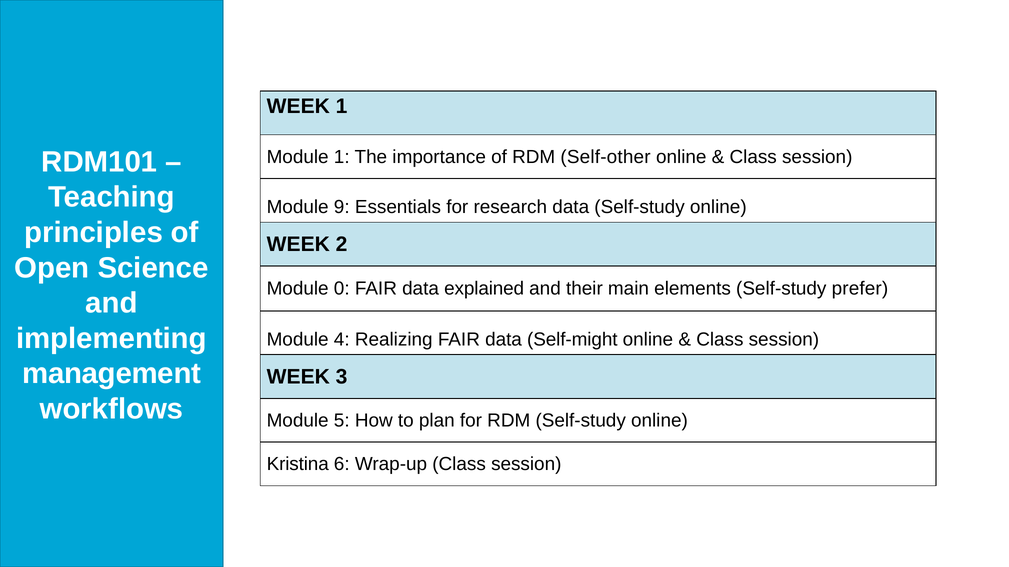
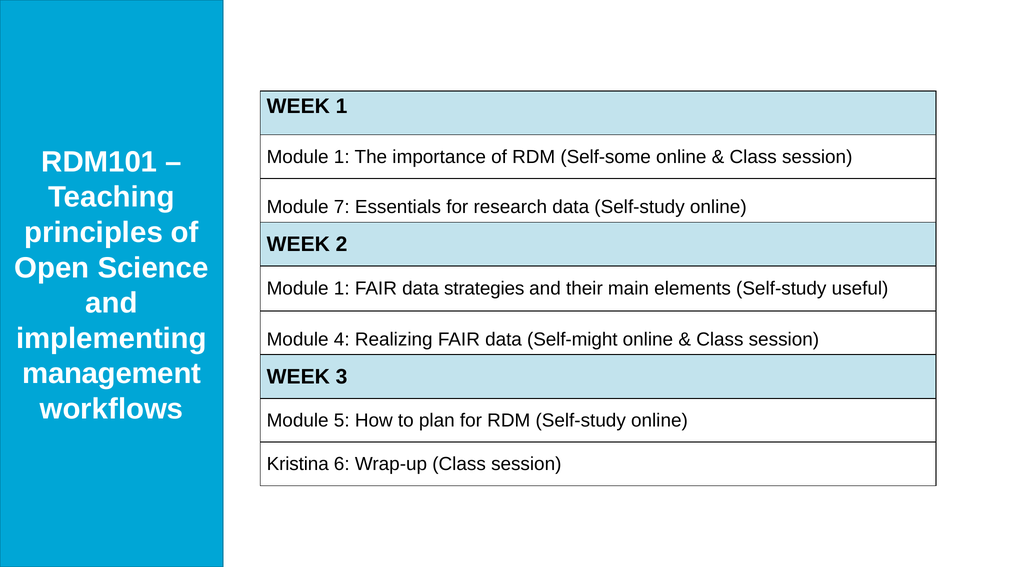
Self-other: Self-other -> Self-some (606, 157)
9: 9 -> 7 (342, 207)
0: 0 -> 1 (342, 289)
explained: explained -> strategies (484, 289)
prefer: prefer -> useful (860, 289)
